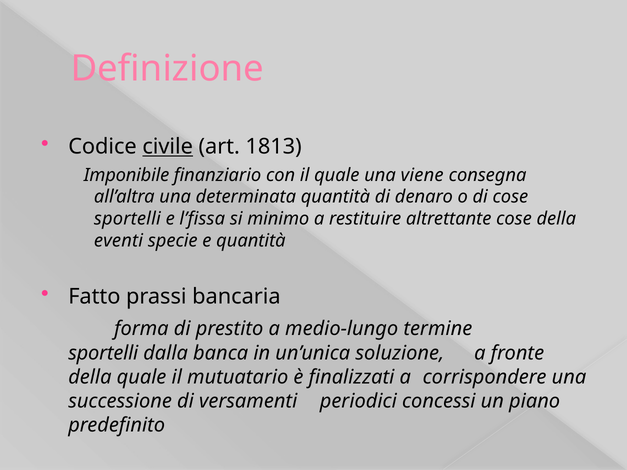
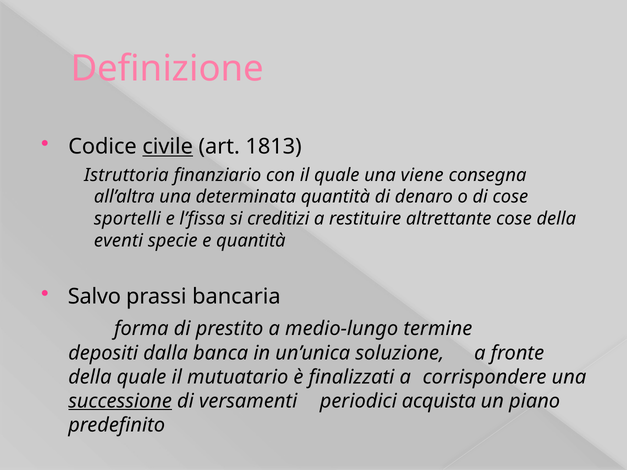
Imponibile: Imponibile -> Istruttoria (126, 175)
minimo: minimo -> creditizi (278, 219)
Fatto: Fatto -> Salvo (94, 297)
sportelli: sportelli -> depositi (103, 353)
successione underline: none -> present (120, 401)
concessi: concessi -> acquista (439, 401)
